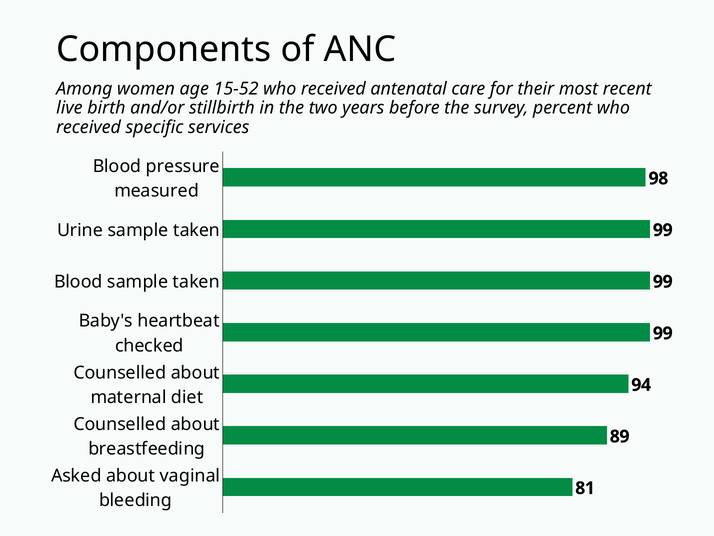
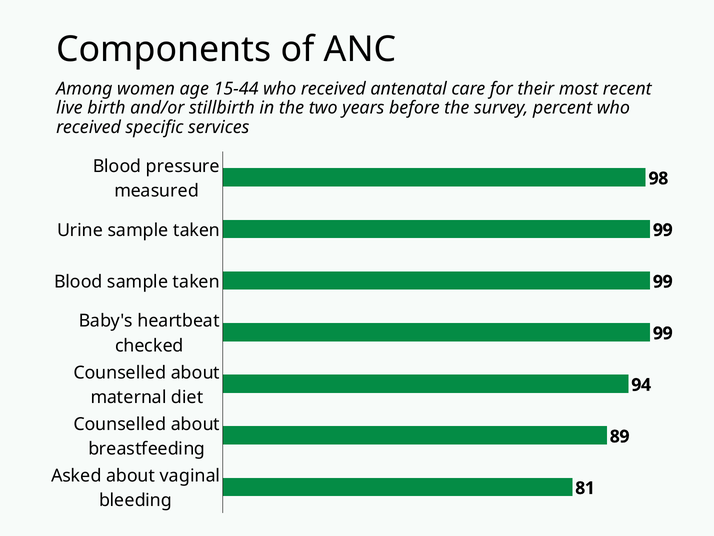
15-52: 15-52 -> 15-44 (236, 89)
